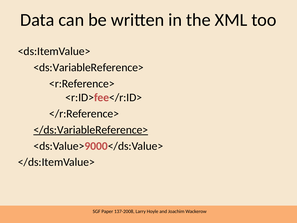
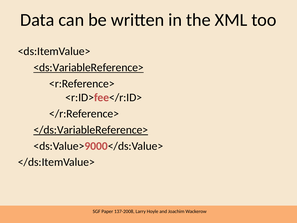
<ds:VariableReference> underline: none -> present (89, 67)
